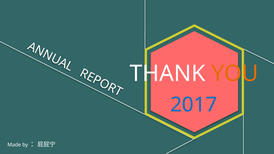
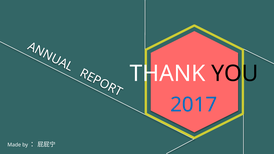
YOU colour: orange -> black (235, 74)
